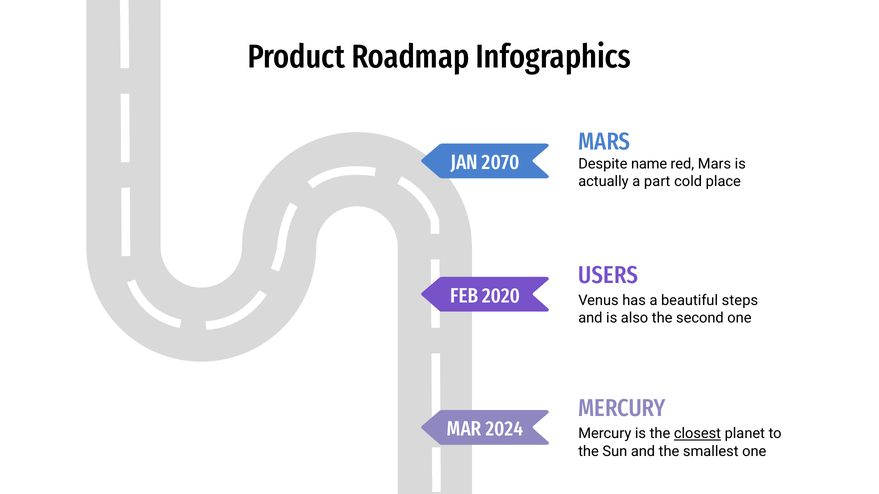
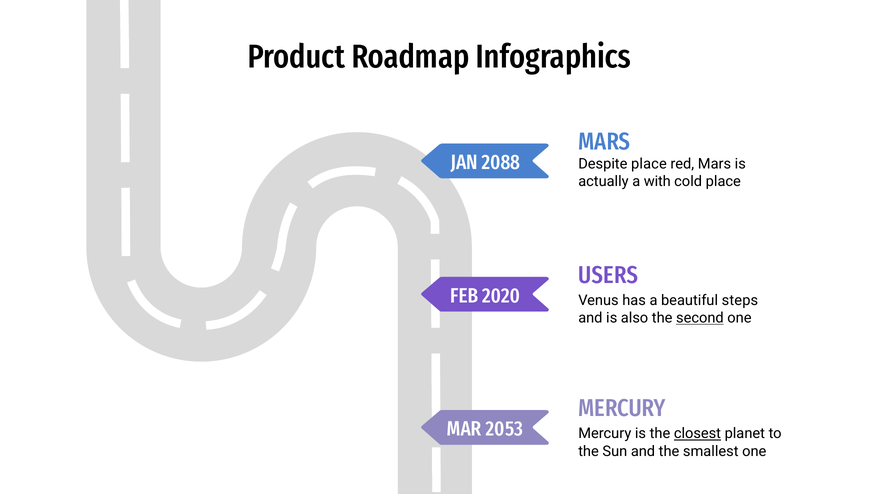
2070: 2070 -> 2088 (501, 163)
Despite name: name -> place (649, 164)
part: part -> with (657, 182)
second underline: none -> present (700, 318)
2024: 2024 -> 2053 (504, 429)
